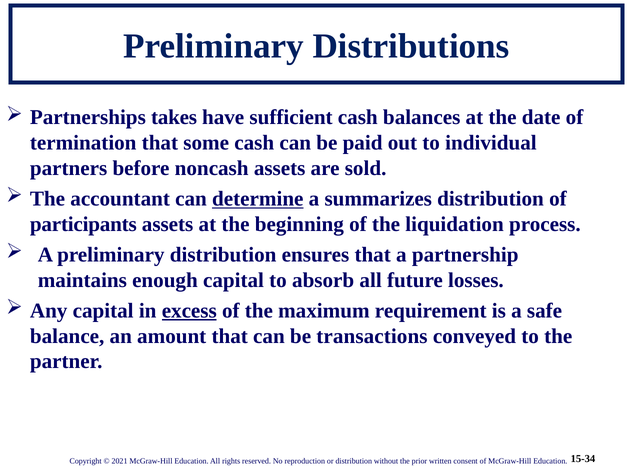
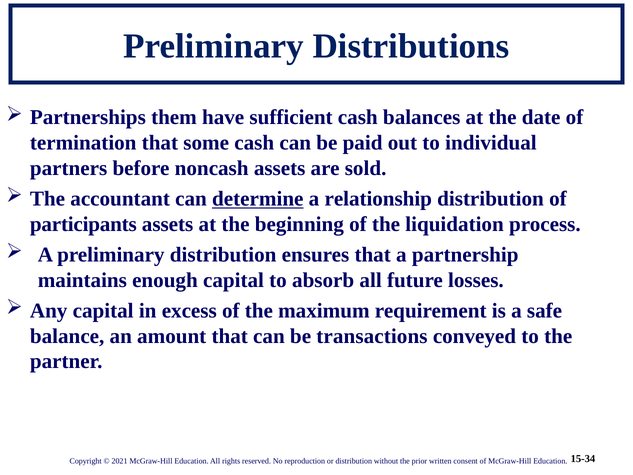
takes: takes -> them (174, 117)
summarizes: summarizes -> relationship (378, 199)
excess underline: present -> none (189, 311)
